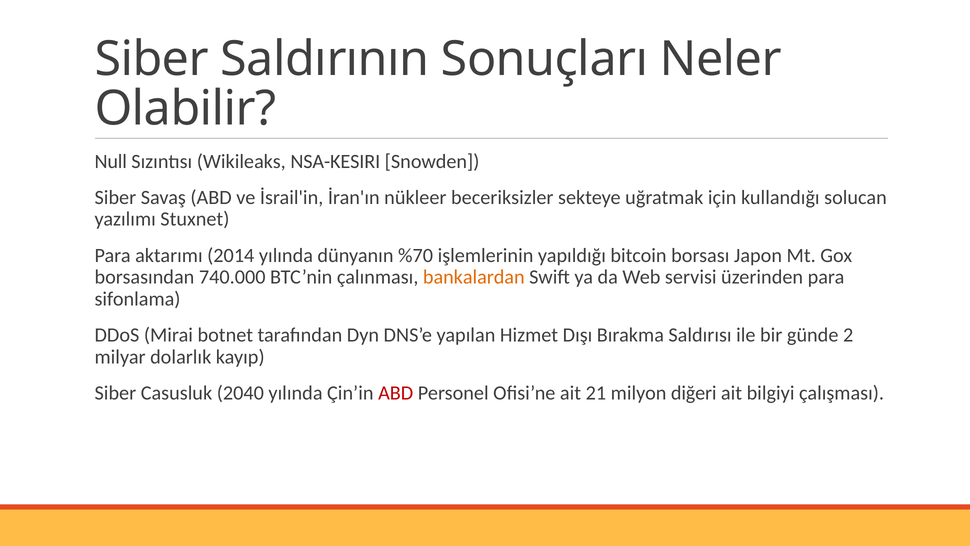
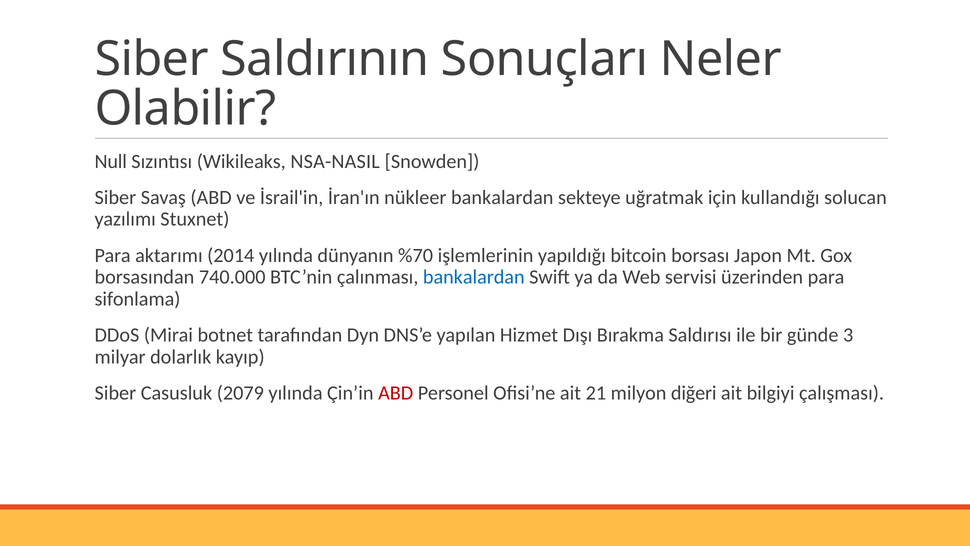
NSA-KESIRI: NSA-KESIRI -> NSA-NASIL (335, 161)
nükleer beceriksizler: beceriksizler -> bankalardan (502, 197)
bankalardan colour: orange -> blue (474, 277)
2: 2 -> 3 (848, 335)
2040: 2040 -> 2079 (240, 393)
